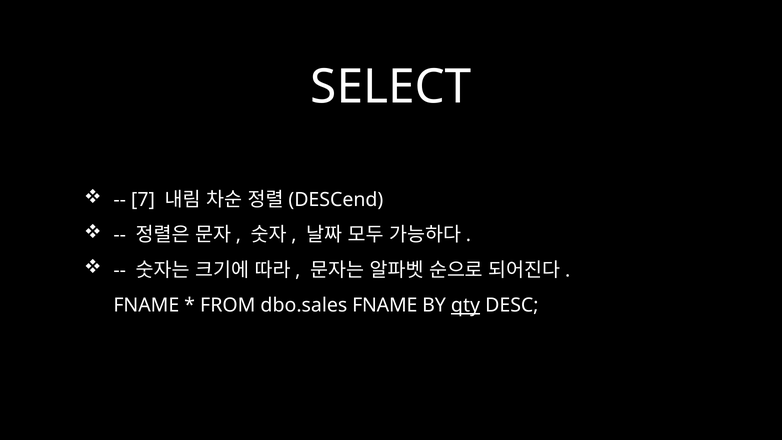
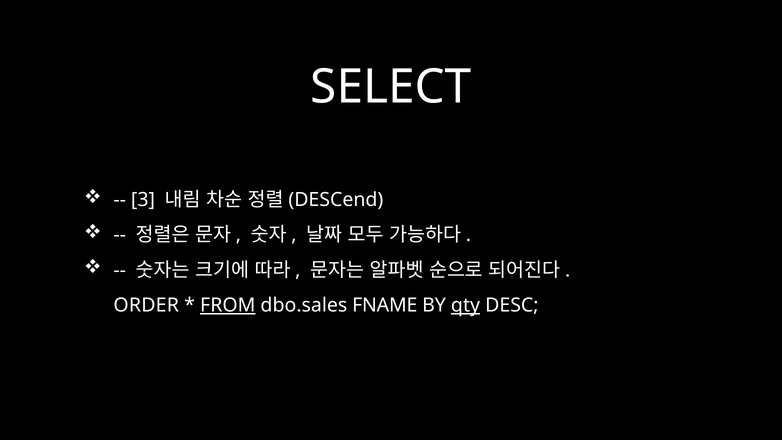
7: 7 -> 3 (143, 200)
FNAME: FNAME -> ORDER (146, 305)
FROM underline: none -> present (228, 305)
